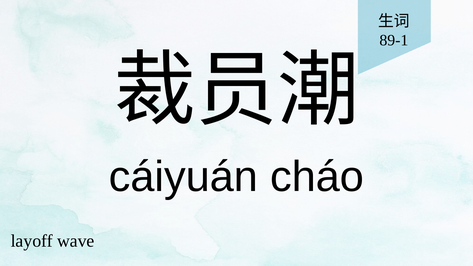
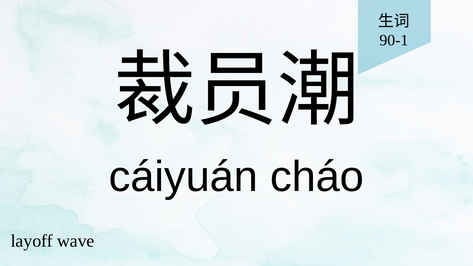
89-1: 89-1 -> 90-1 (394, 40)
